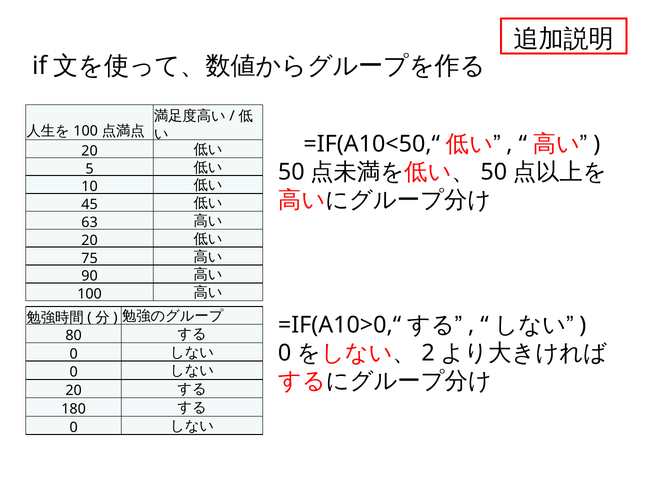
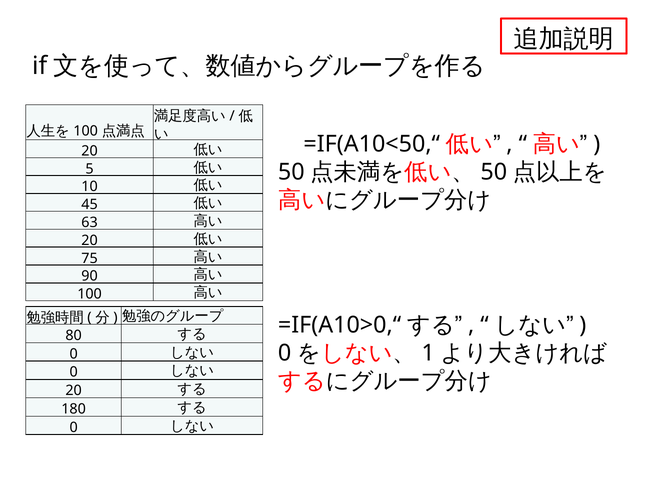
2: 2 -> 1 (428, 354)
